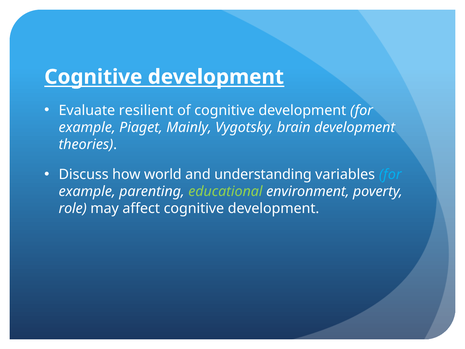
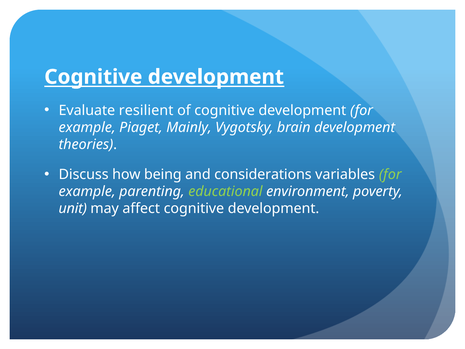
world: world -> being (163, 174)
understanding: understanding -> considerations (263, 174)
for colour: light blue -> light green (390, 174)
role: role -> unit (73, 208)
